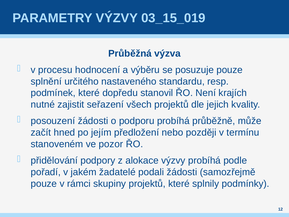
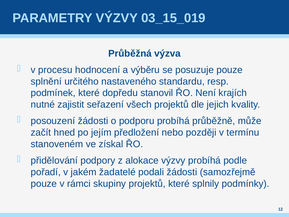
pozor: pozor -> získal (111, 144)
